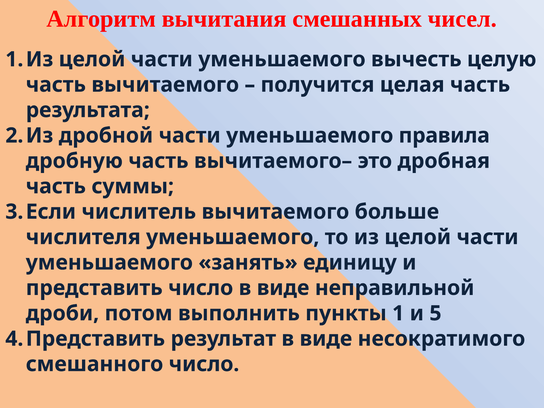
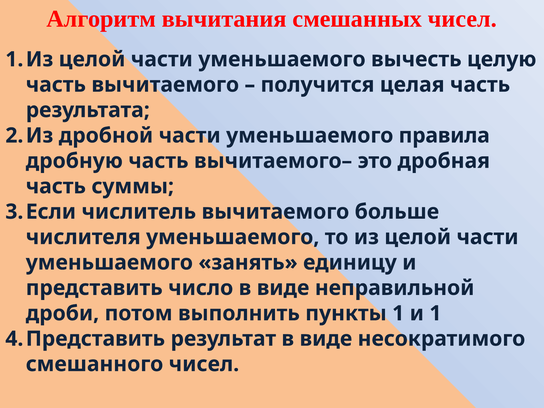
и 5: 5 -> 1 (435, 313)
смешанного число: число -> чисел (204, 364)
